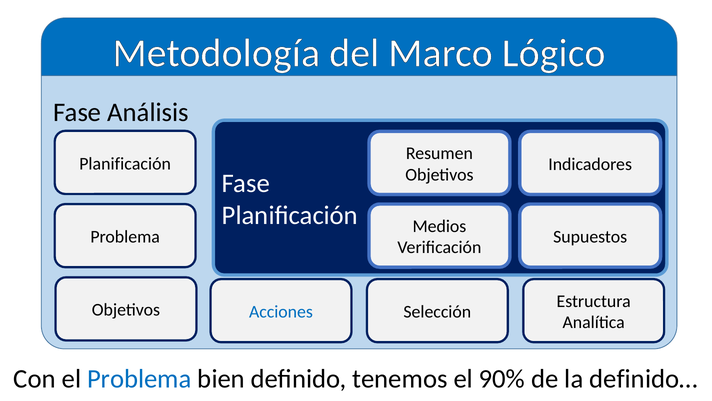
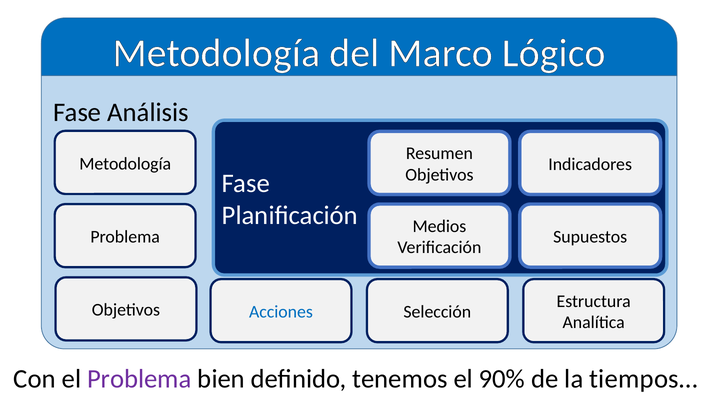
Planificación: Planificación -> Metodología (125, 163)
Problema colour: blue -> purple (139, 378)
definido…: definido… -> tiempos… (643, 378)
